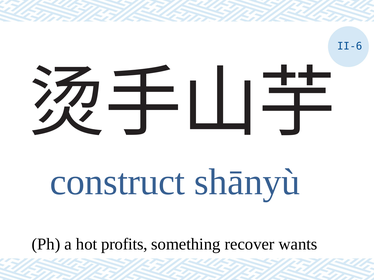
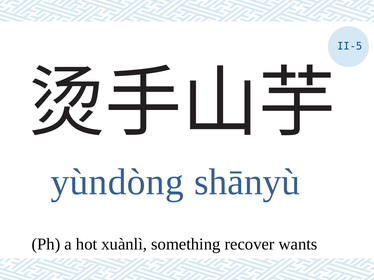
II-6: II-6 -> II-5 (350, 46)
construct: construct -> yùndòng (117, 182)
profits: profits -> xuànlì (124, 245)
